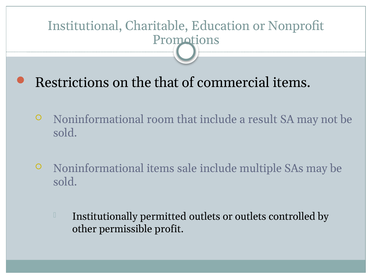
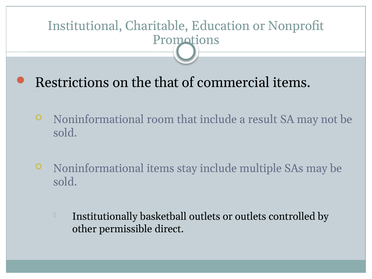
sale: sale -> stay (187, 168)
permitted: permitted -> basketball (163, 217)
profit: profit -> direct (169, 229)
